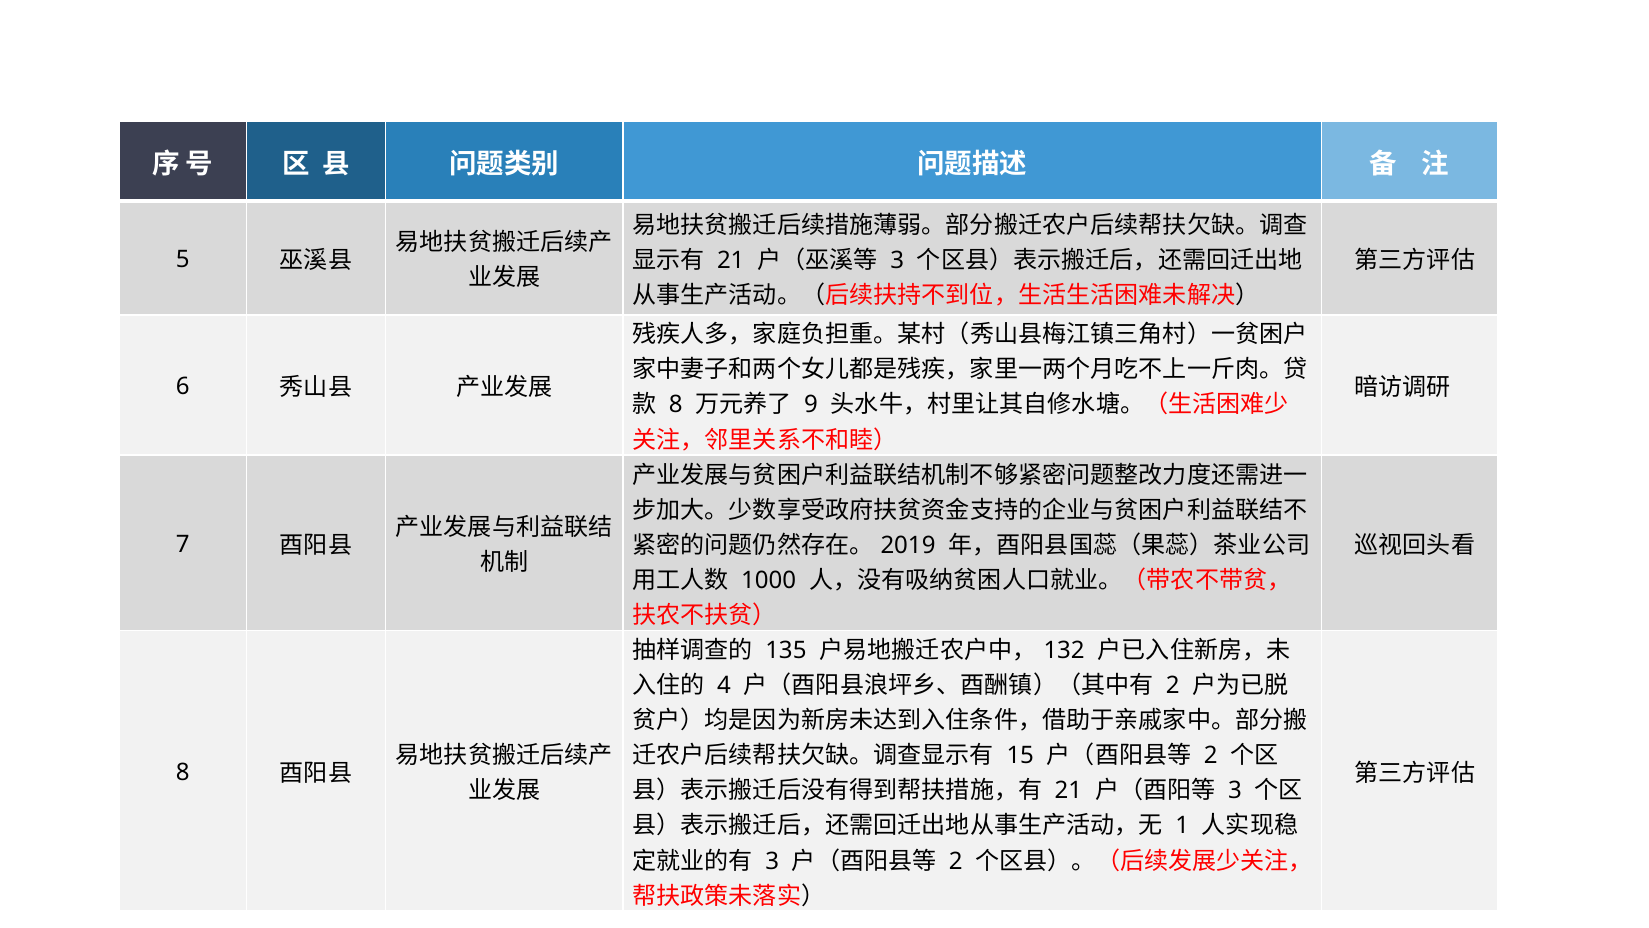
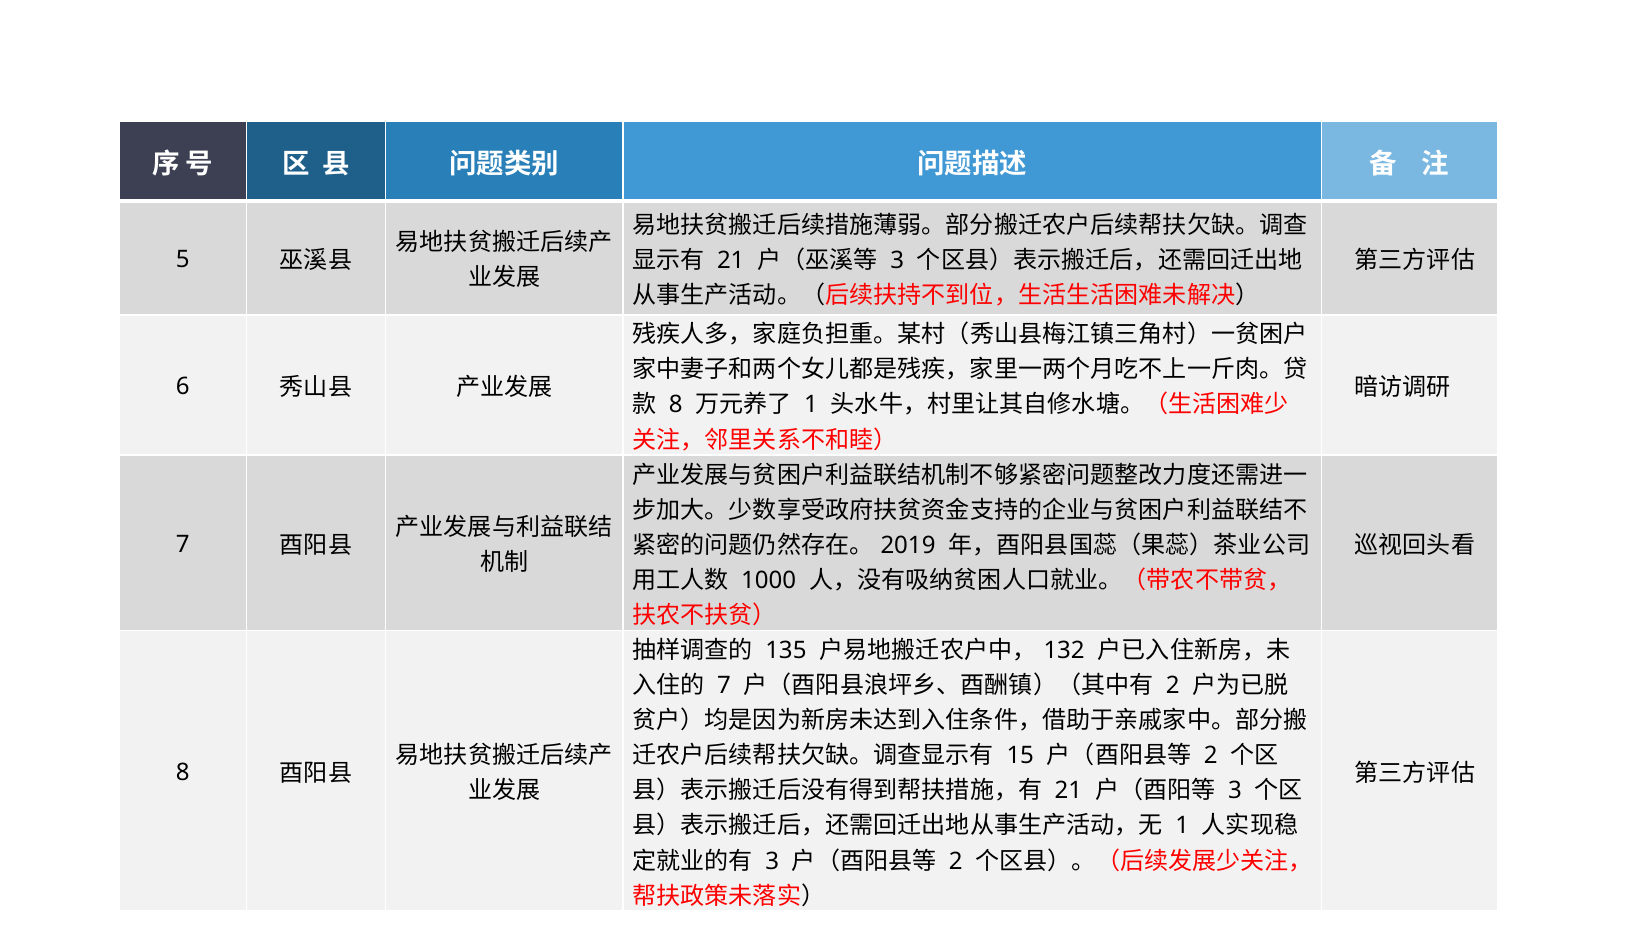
9: 9 -> 1 (811, 405)
4: 4 -> 7 (724, 685)
